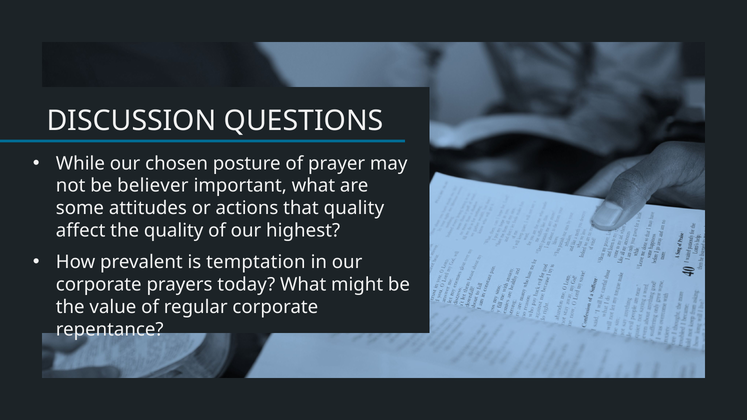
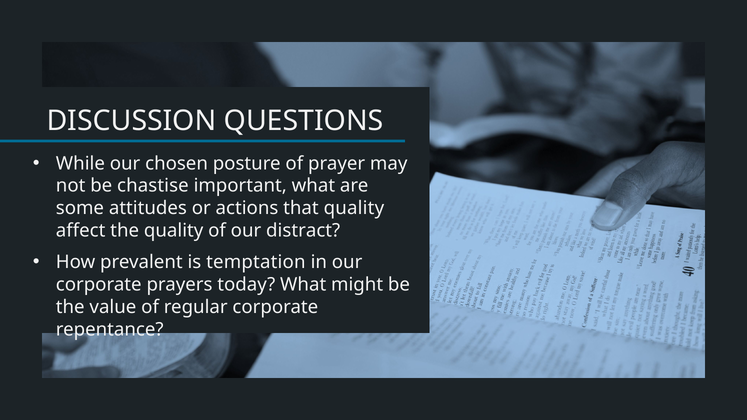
believer: believer -> chastise (153, 186)
highest: highest -> distract (303, 231)
